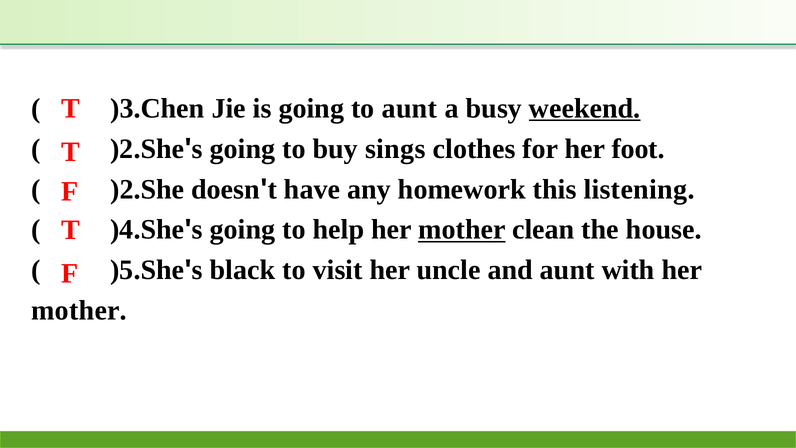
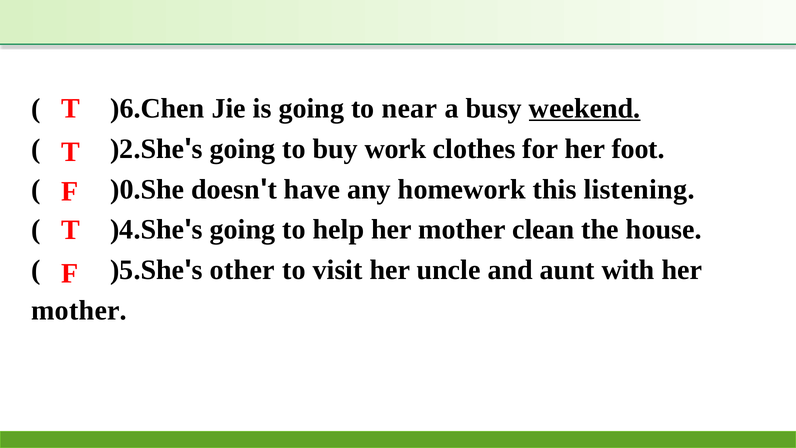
)3.Chen: )3.Chen -> )6.Chen (157, 108)
to aunt: aunt -> near (409, 108)
sings: sings -> work (396, 149)
)2.She: )2.She -> )0.She (147, 189)
mother underline: present -> none (462, 230)
black: black -> other (242, 270)
